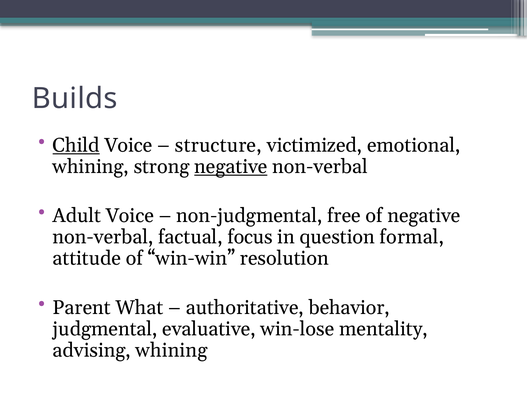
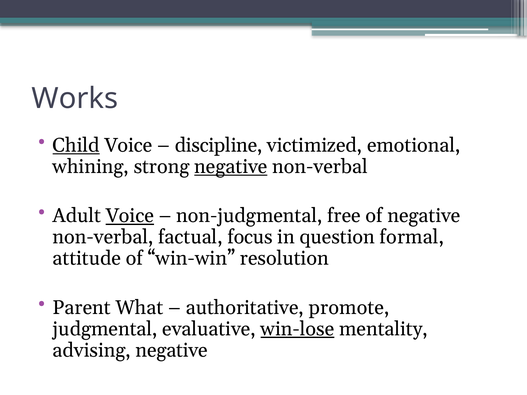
Builds: Builds -> Works (75, 99)
structure: structure -> discipline (219, 145)
Voice underline: none -> present (130, 216)
behavior: behavior -> promote (349, 308)
win-lose underline: none -> present (297, 329)
advising whining: whining -> negative (172, 350)
